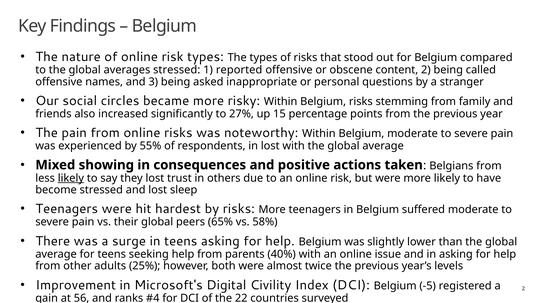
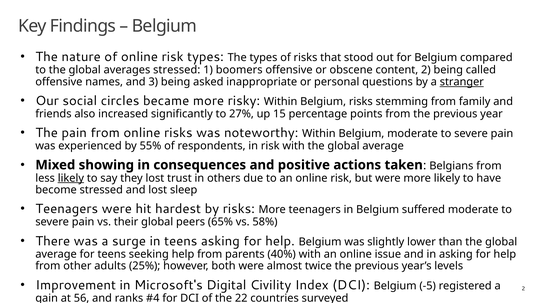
reported: reported -> boomers (239, 70)
stranger underline: none -> present (462, 82)
in lost: lost -> risk (270, 146)
